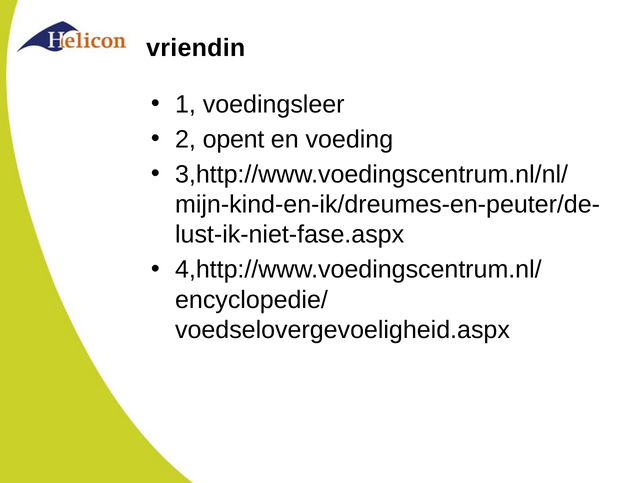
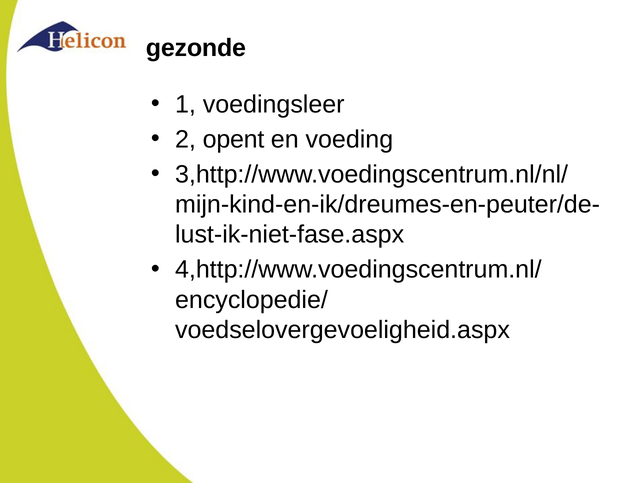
vriendin: vriendin -> gezonde (196, 48)
